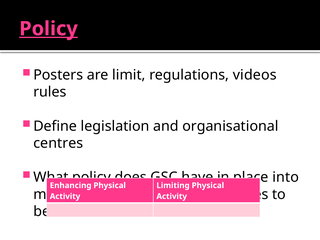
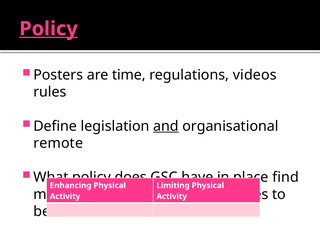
are limit: limit -> time (129, 75)
and underline: none -> present (166, 126)
centres: centres -> remote (58, 143)
into: into -> find (286, 177)
